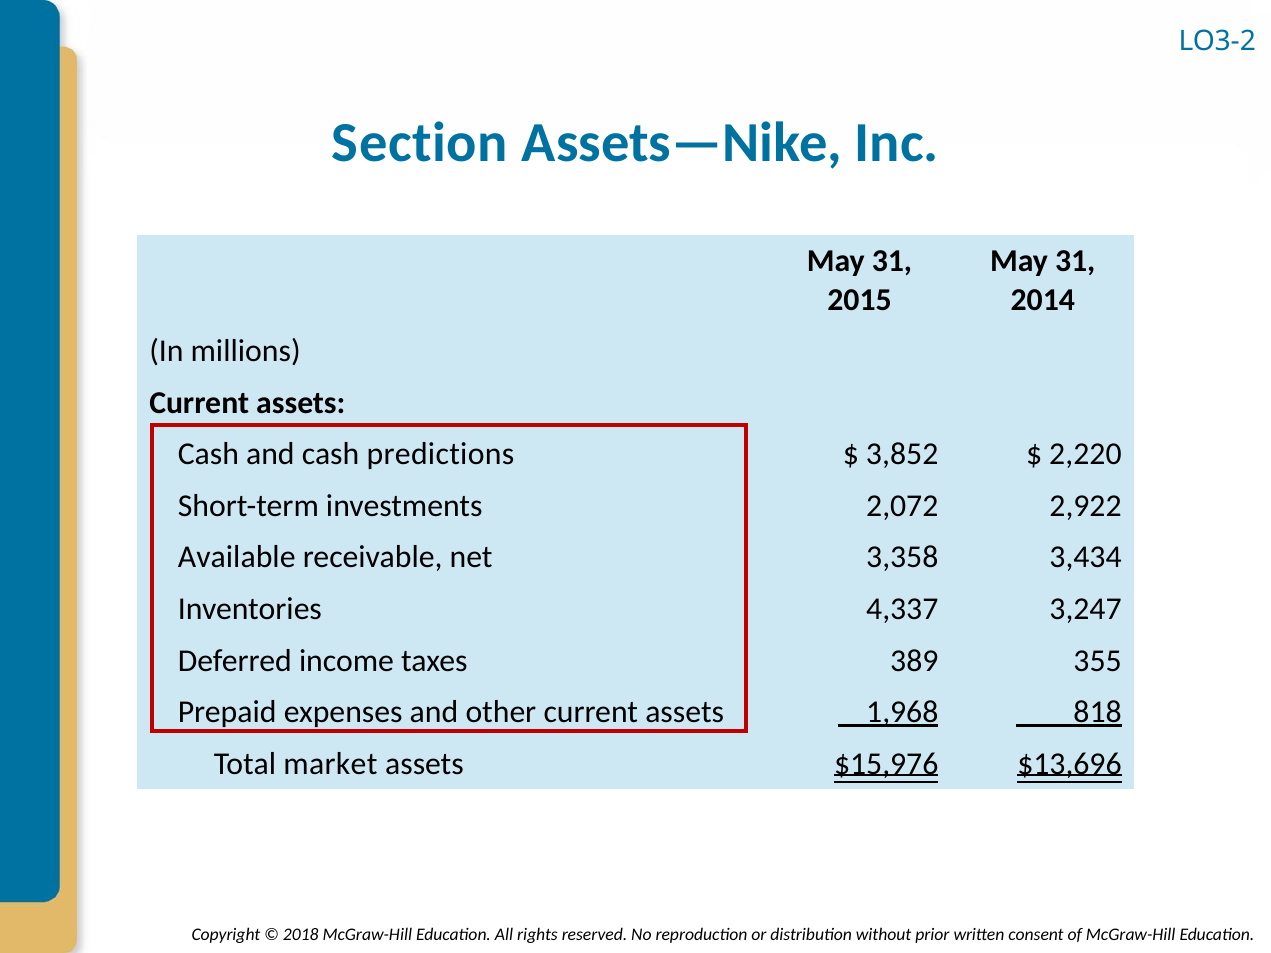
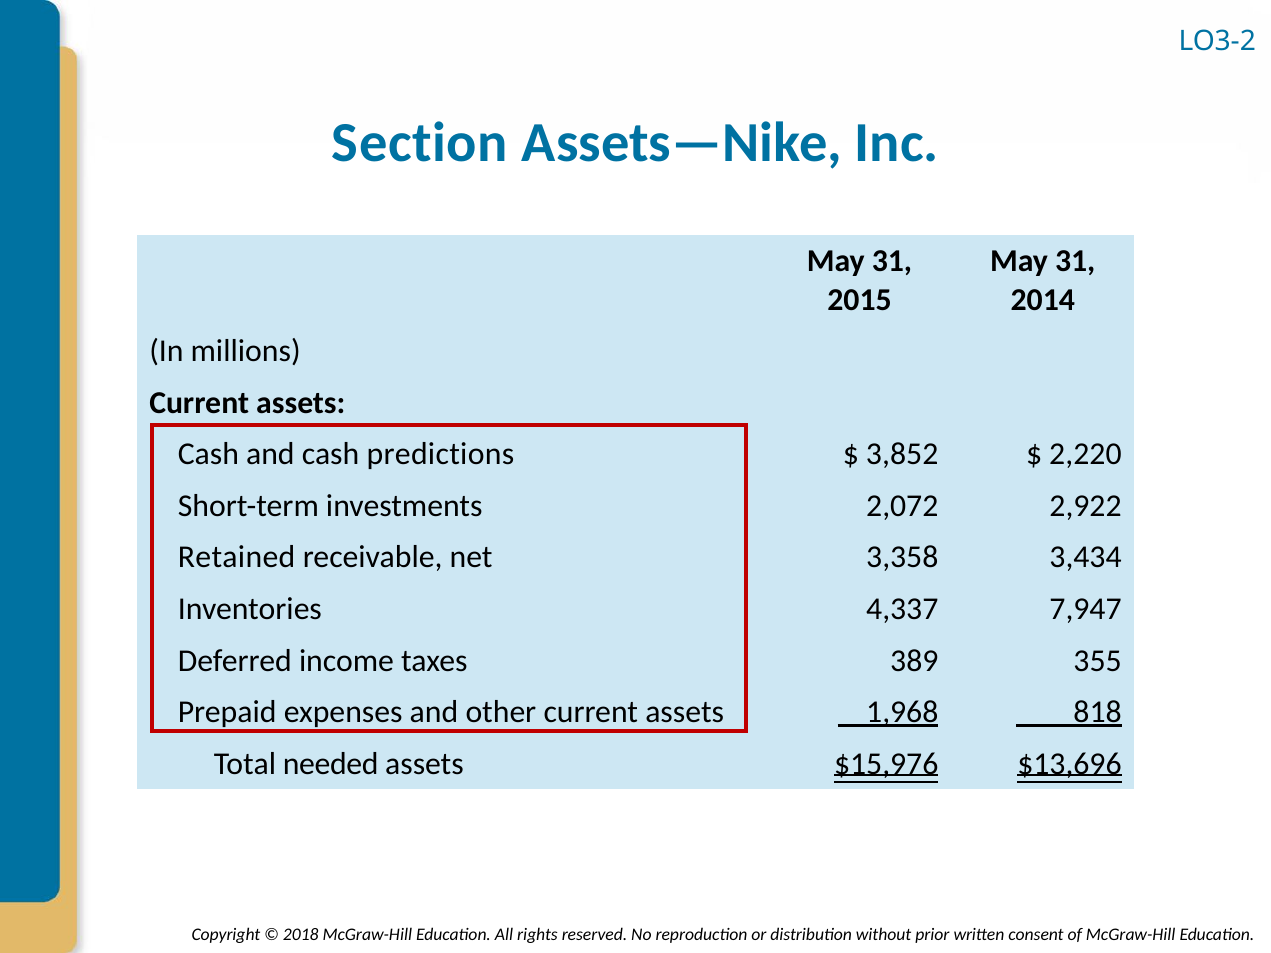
Available: Available -> Retained (237, 558)
3,247: 3,247 -> 7,947 (1086, 609)
market: market -> needed (331, 764)
